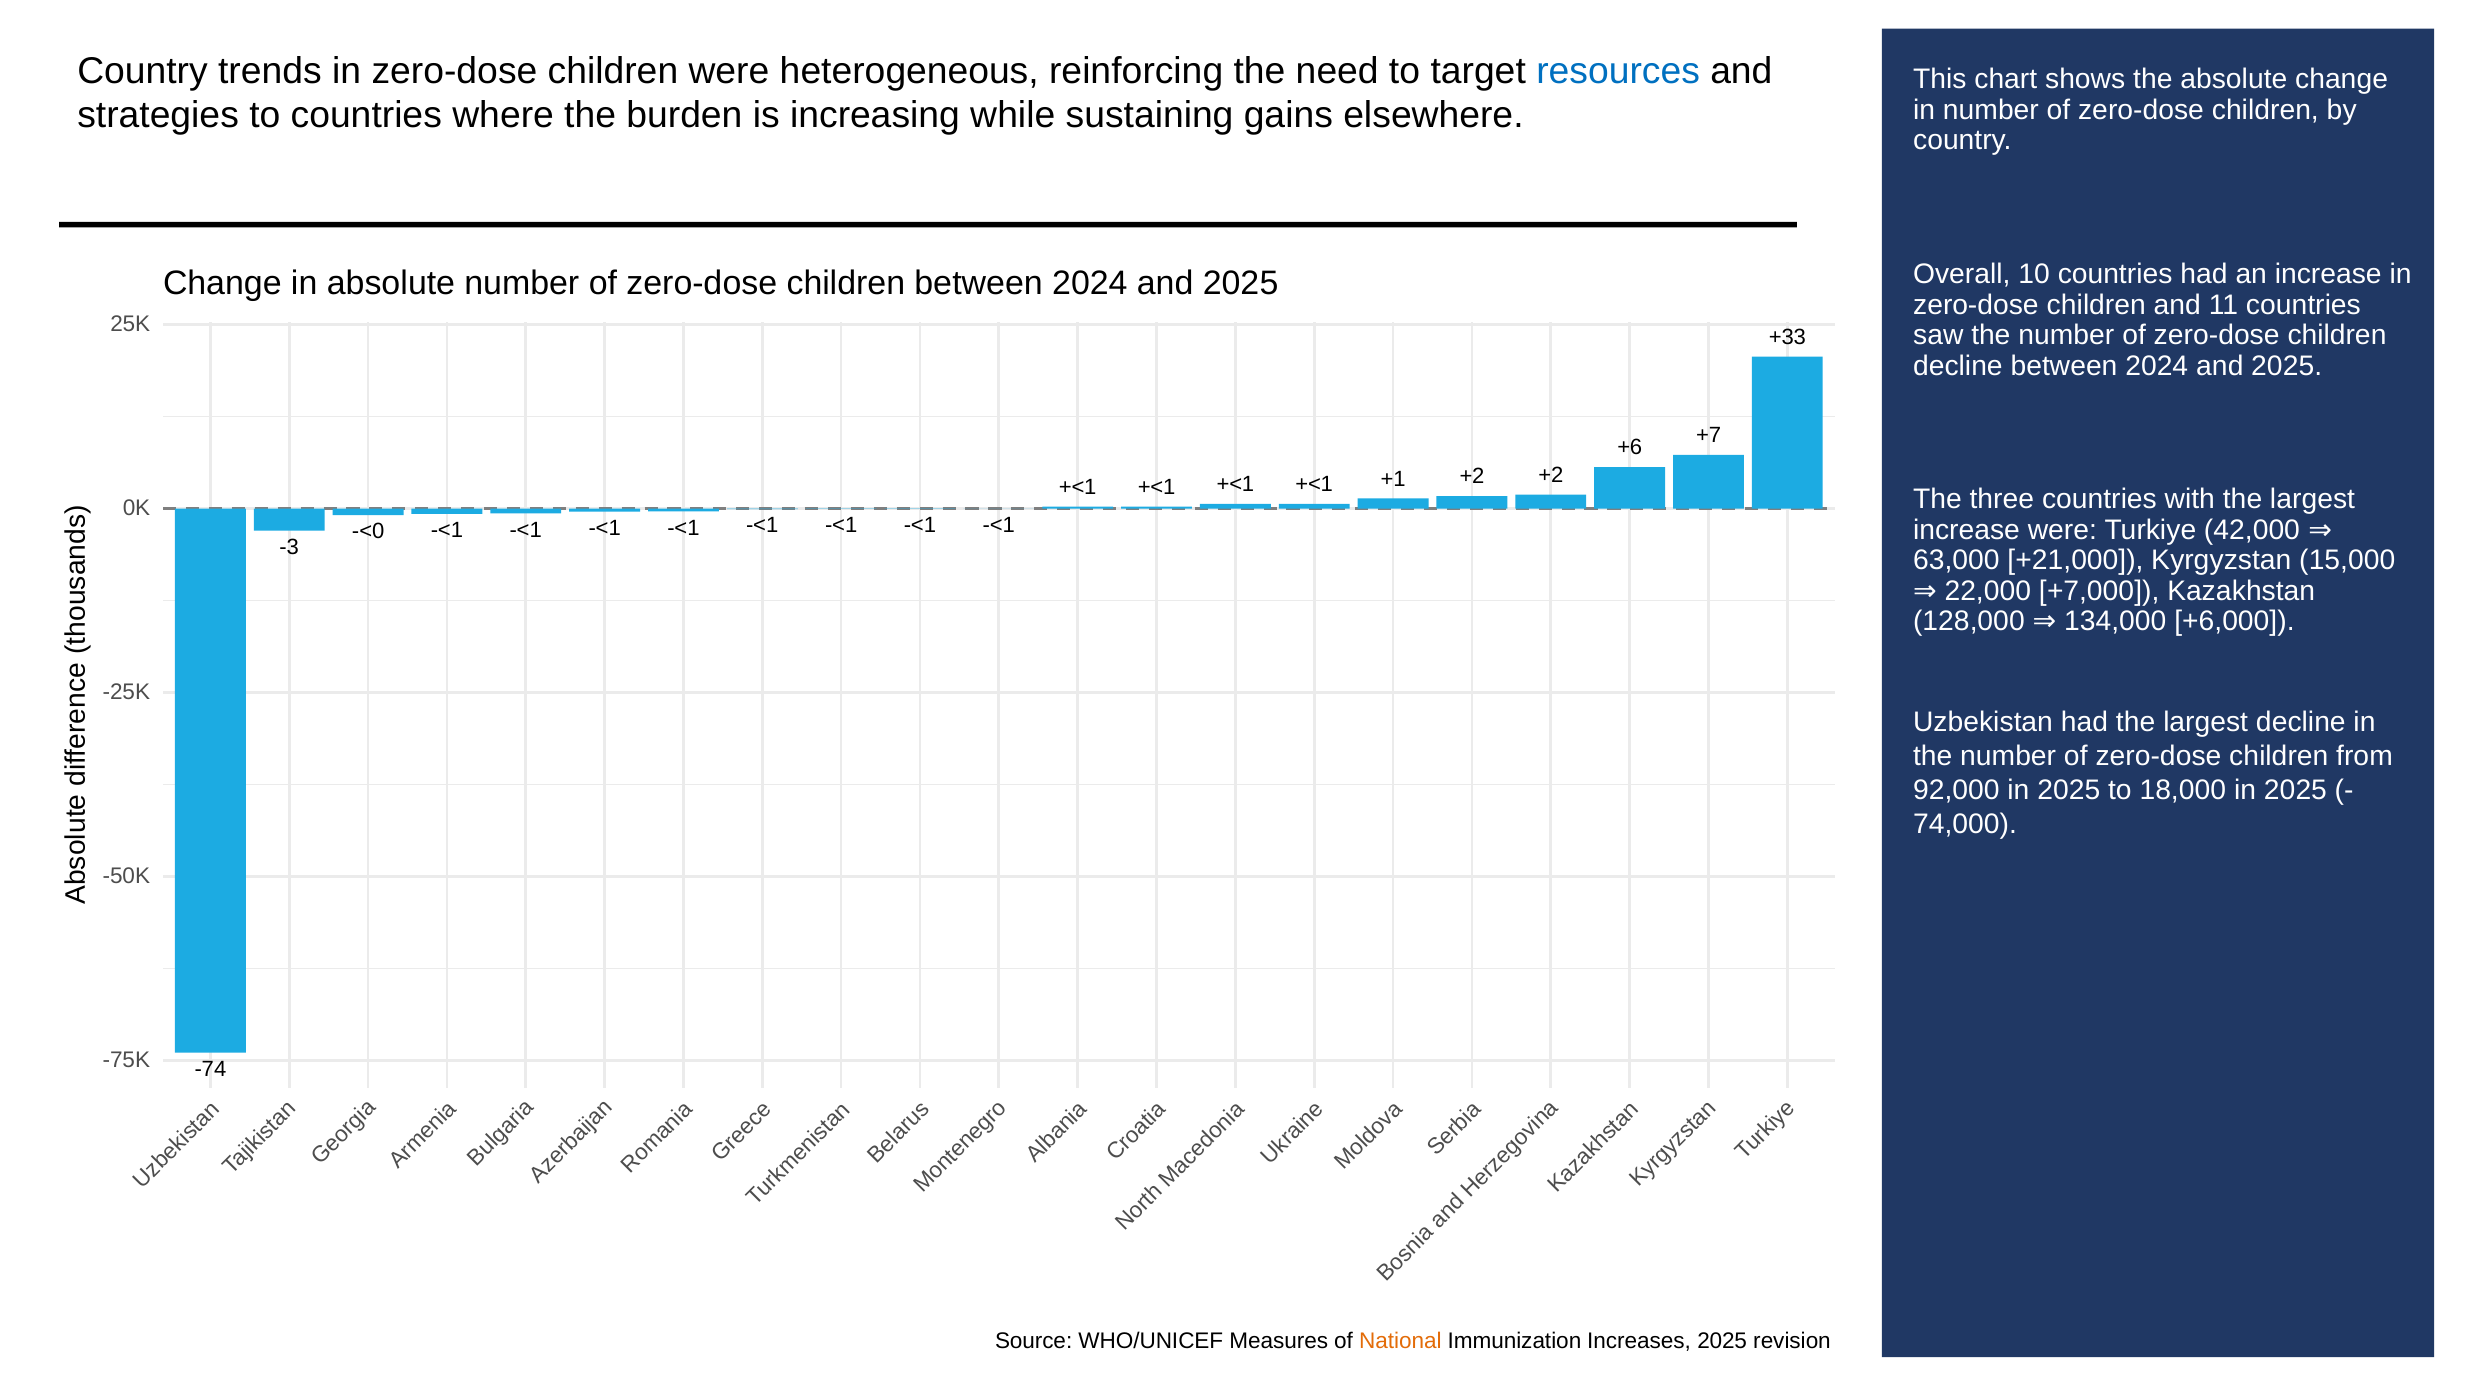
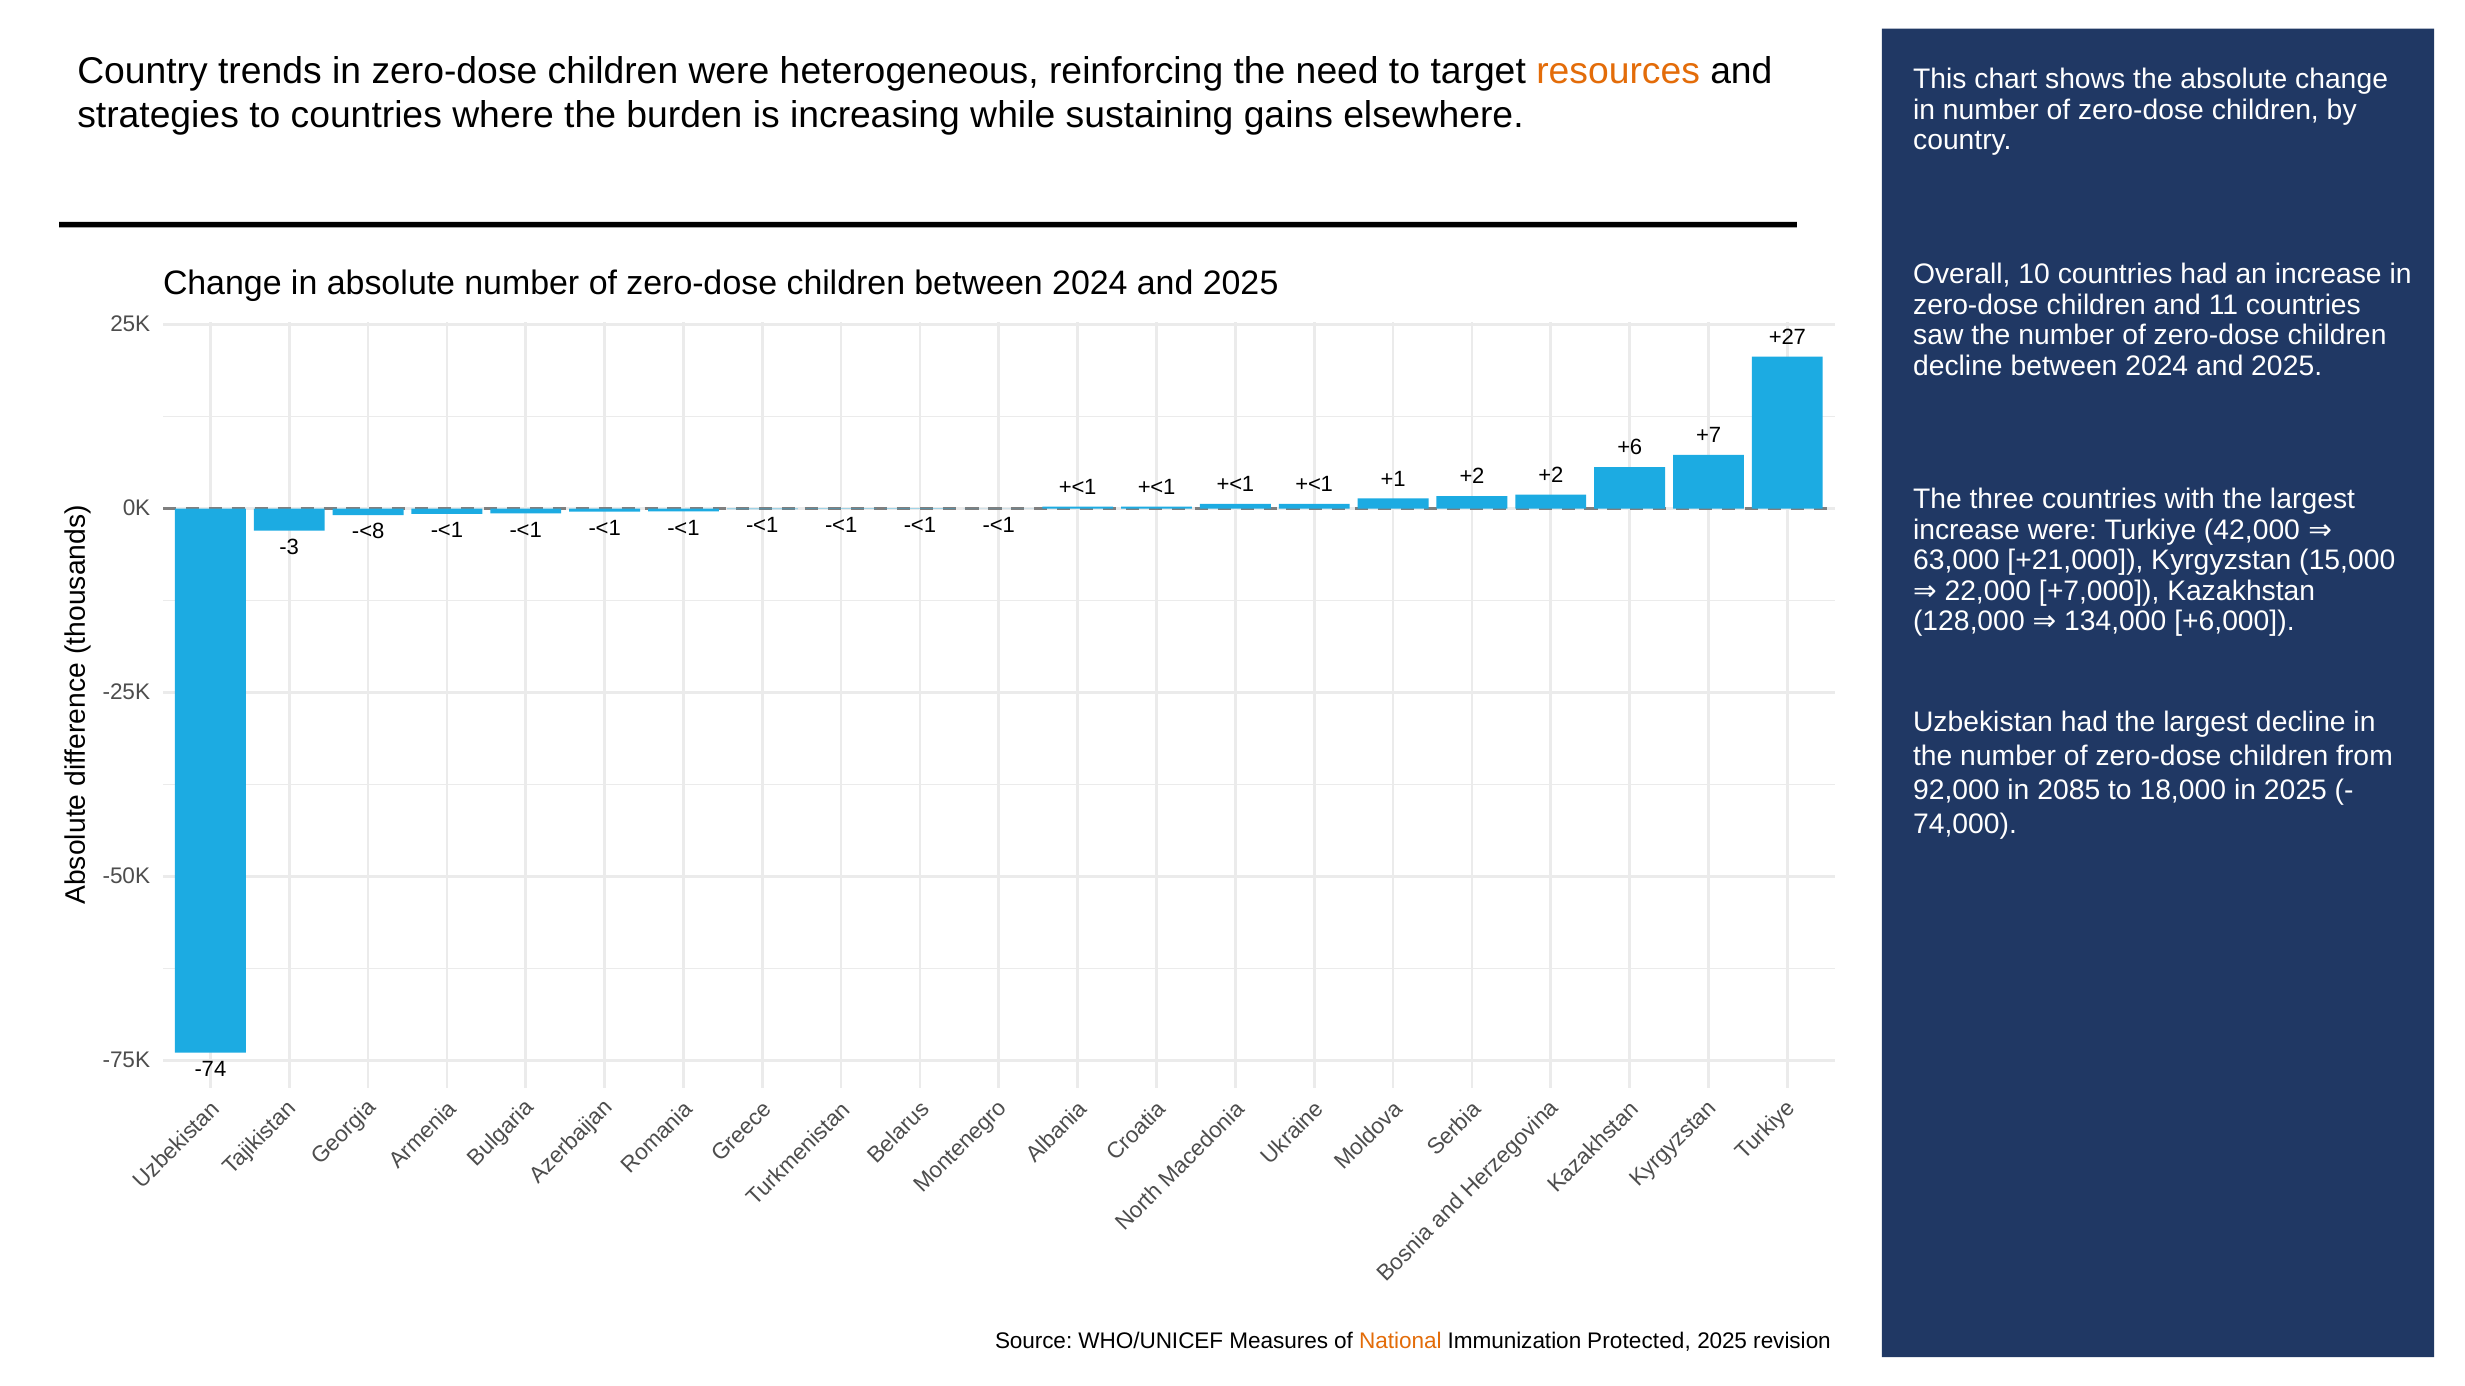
resources colour: blue -> orange (1618, 71)
+33: +33 -> +27 (1787, 337)
-<0: -<0 -> -<8 (368, 532)
92,000 in 2025: 2025 -> 2085 (2069, 791)
Increases: Increases -> Protected (1639, 1342)
